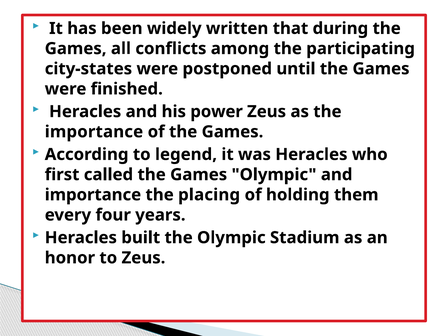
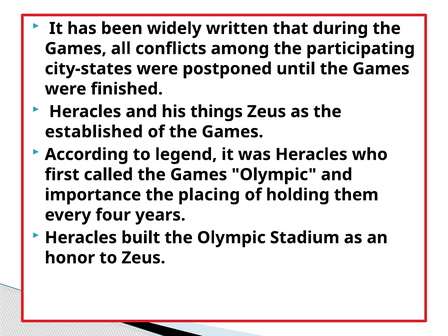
power: power -> things (217, 112)
importance: importance -> established (94, 132)
